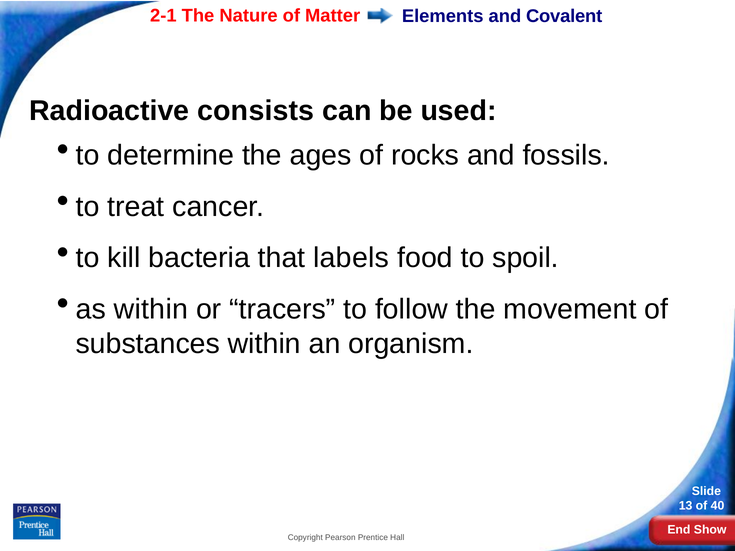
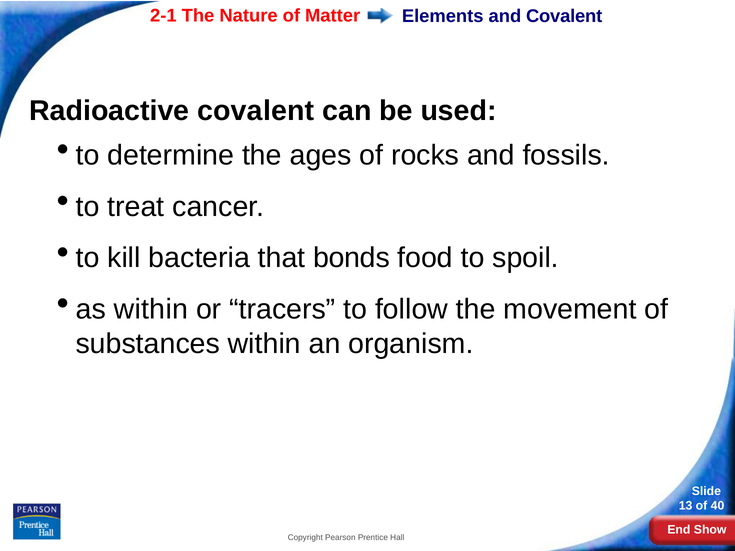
Radioactive consists: consists -> covalent (256, 111)
labels: labels -> bonds (351, 258)
